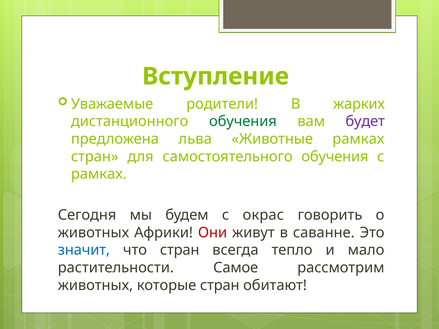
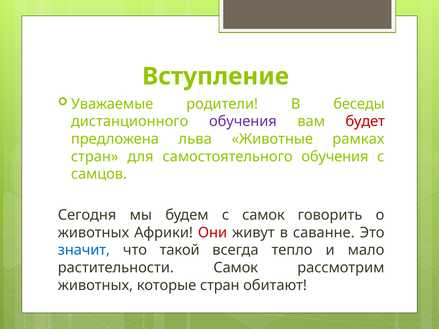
жарких: жарких -> беседы (359, 104)
обучения colour: green -> purple (243, 122)
будет colour: purple -> red (365, 122)
рамках: рамках -> самцов (99, 174)
с окрас: окрас -> самок (263, 215)
что стран: стран -> такой (180, 250)
растительности Самое: Самое -> Самок (236, 268)
